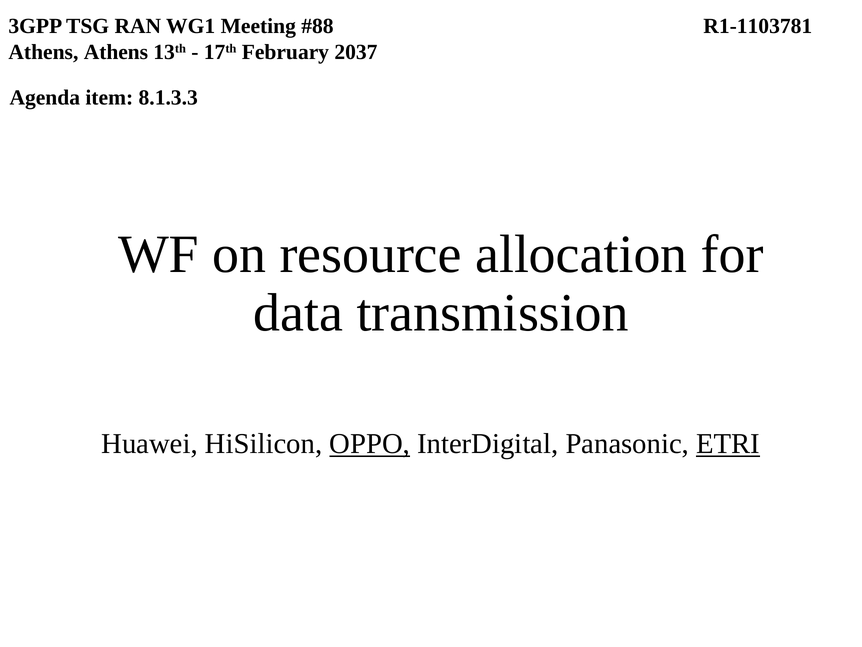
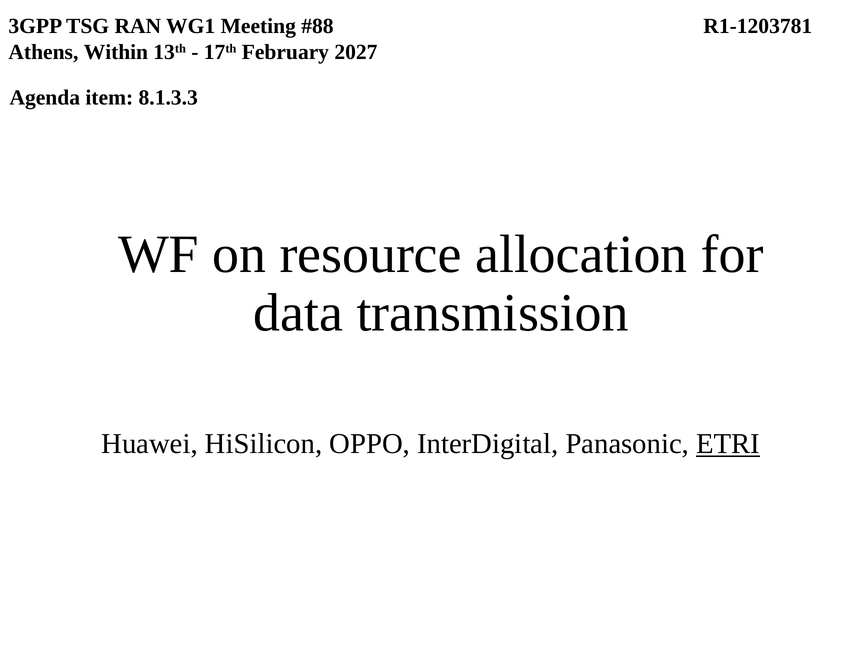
R1-1103781: R1-1103781 -> R1-1203781 (758, 26)
Athens Athens: Athens -> Within (116, 52)
2037: 2037 -> 2027 (356, 52)
OPPO underline: present -> none (370, 443)
